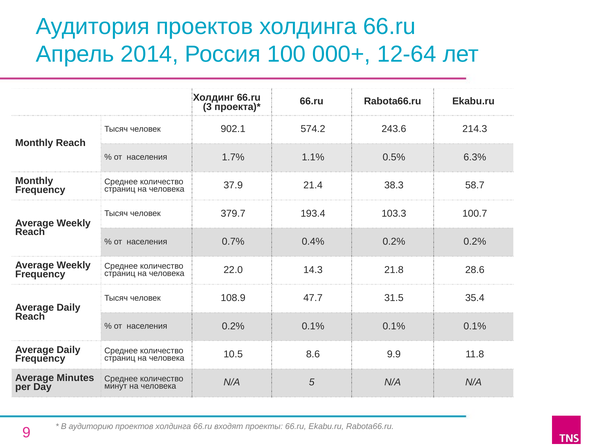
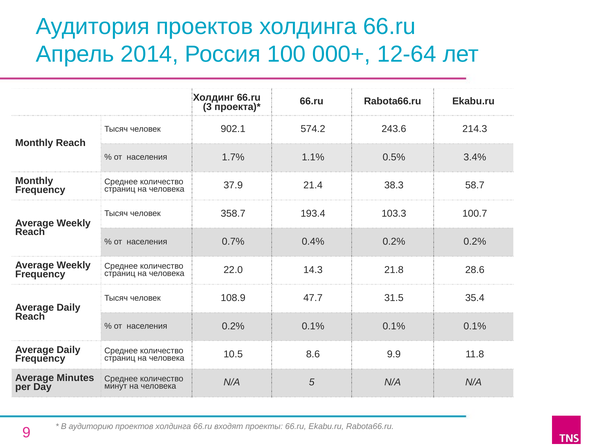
6.3%: 6.3% -> 3.4% (475, 157)
379.7: 379.7 -> 358.7 (233, 213)
